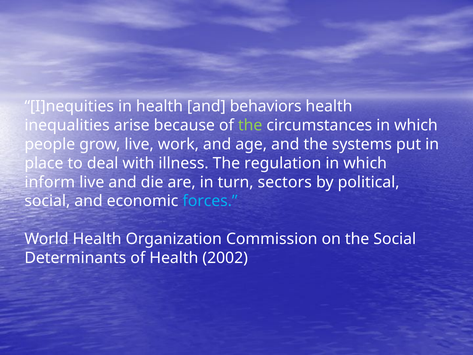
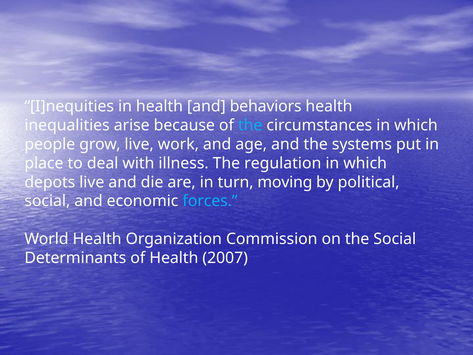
the colour: light green -> light blue (250, 125)
inform: inform -> depots (50, 182)
sectors: sectors -> moving (285, 182)
2002: 2002 -> 2007 (225, 258)
